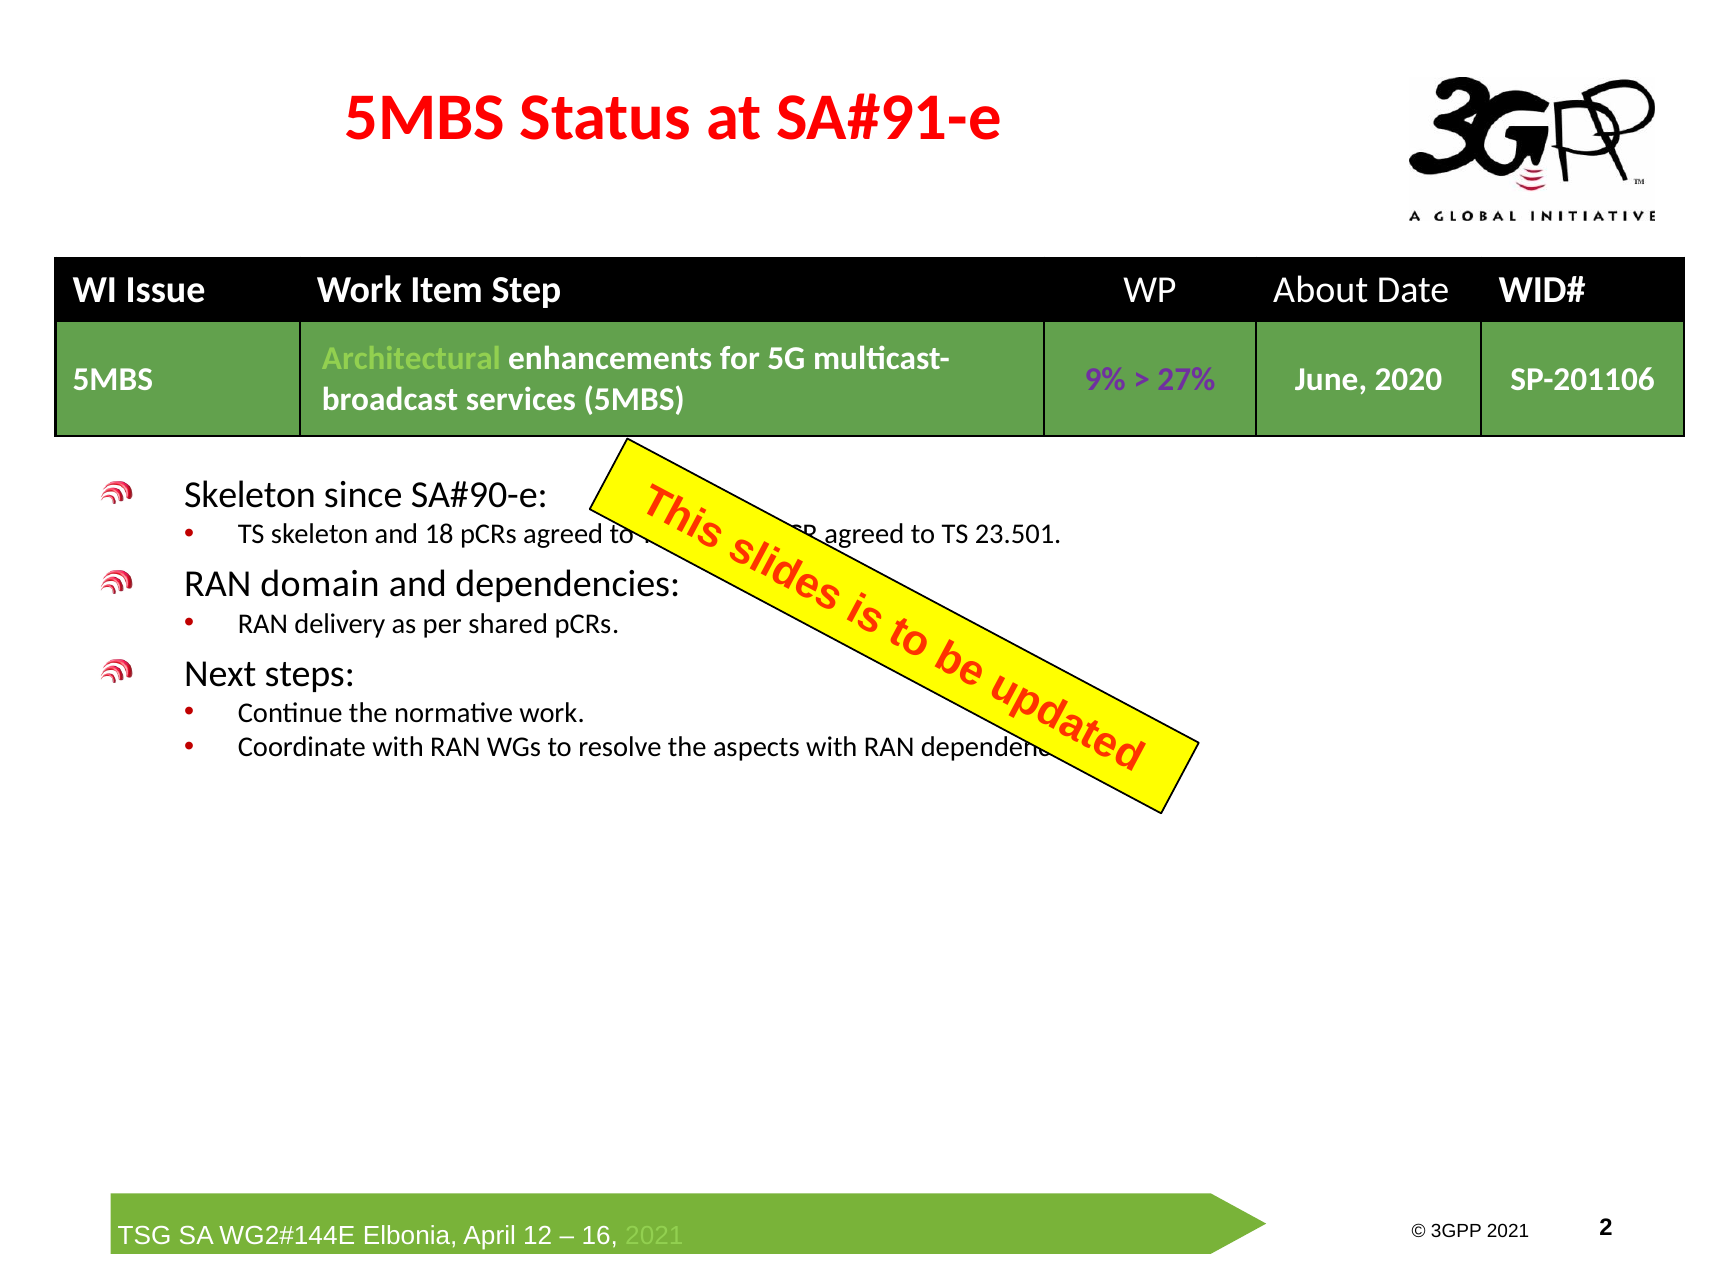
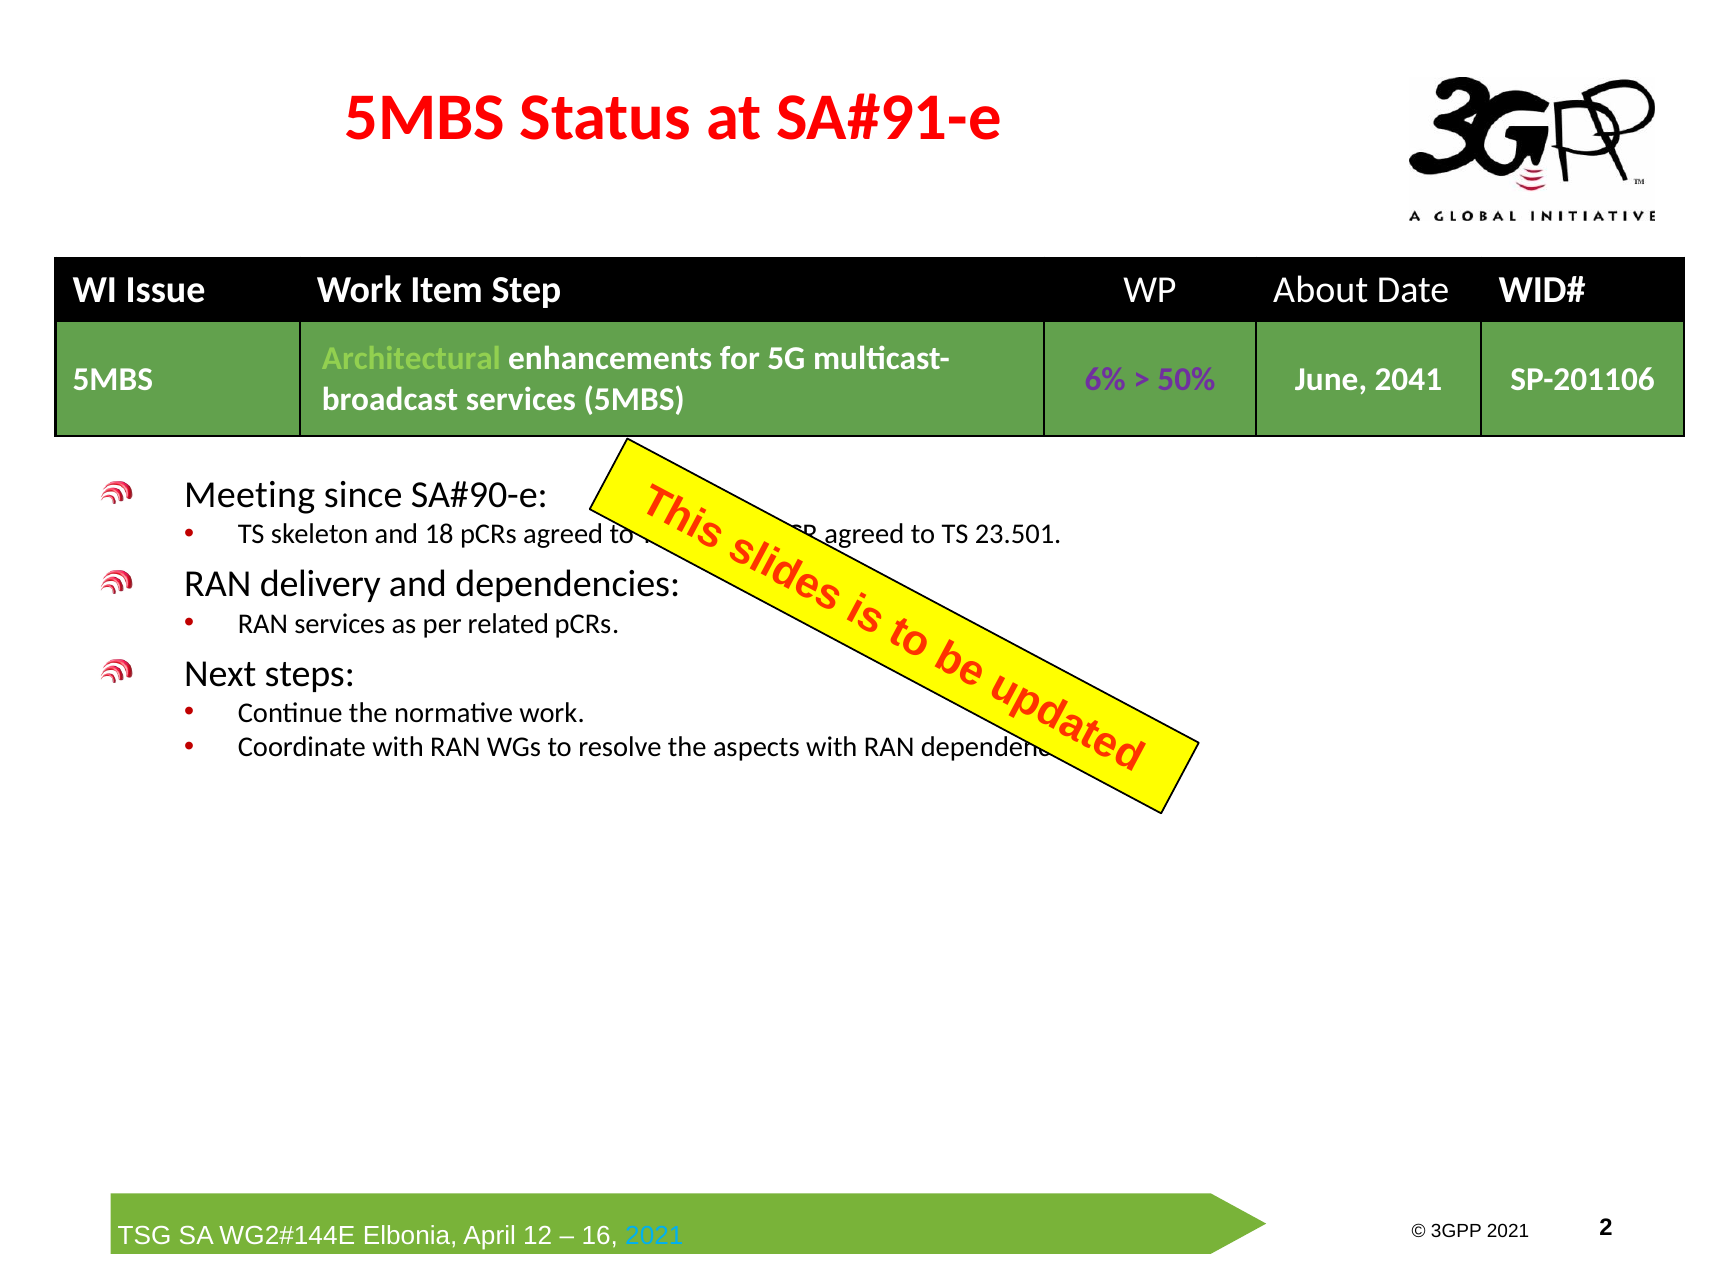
9%: 9% -> 6% (1105, 379)
27%: 27% -> 50% (1186, 379)
2020: 2020 -> 2041 (1408, 379)
Skeleton: Skeleton -> Meeting (250, 495)
domain: domain -> delivery (320, 585)
RAN delivery: delivery -> services (340, 624)
shared: shared -> related (508, 624)
2021 colour: light green -> light blue (654, 1237)
